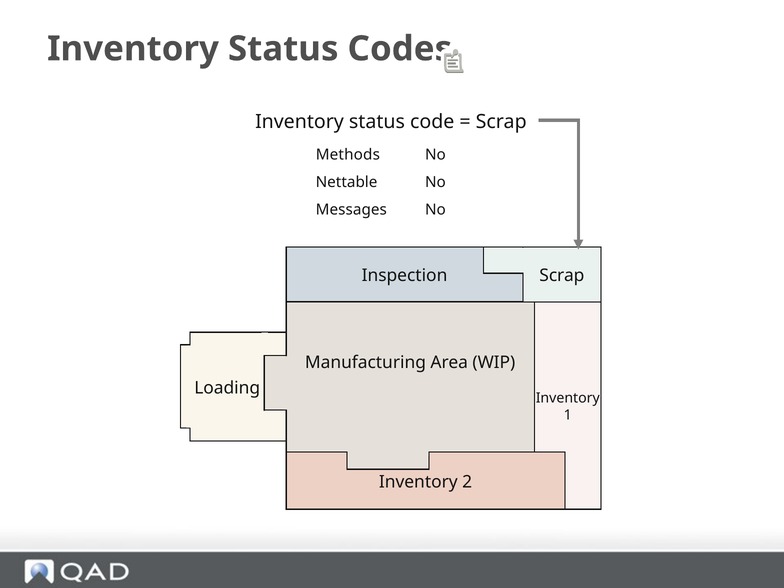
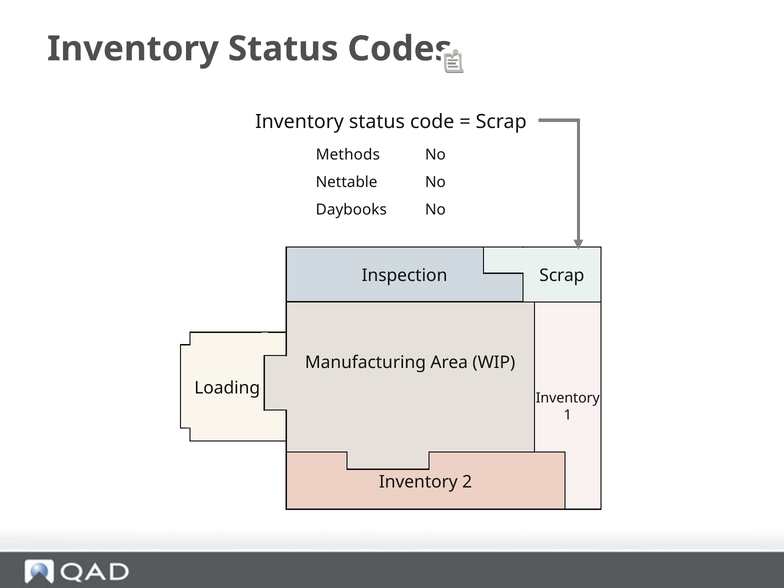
Messages: Messages -> Daybooks (351, 210)
